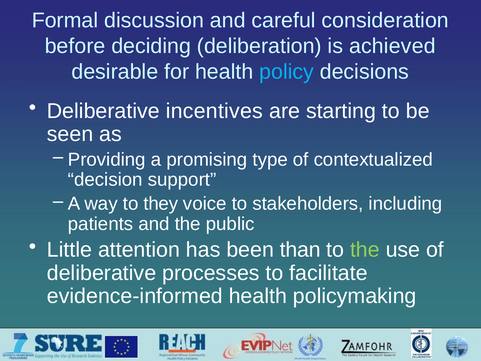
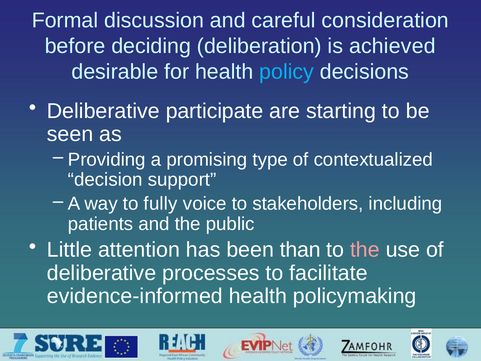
incentives: incentives -> participate (215, 111)
they: they -> fully (161, 204)
the colour: light green -> pink (365, 250)
